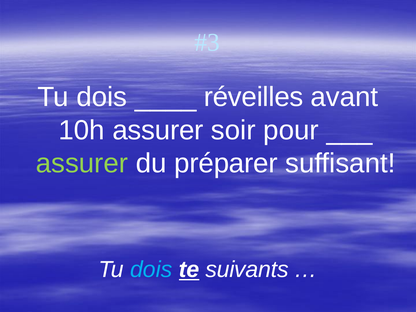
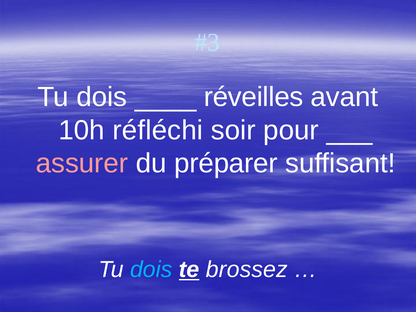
10h assurer: assurer -> réfléchi (158, 130)
assurer colour: light green -> pink (82, 163)
suivants: suivants -> brossez (247, 269)
